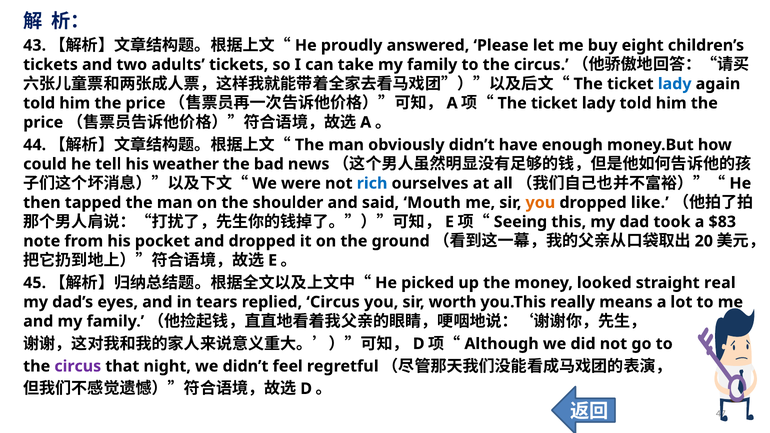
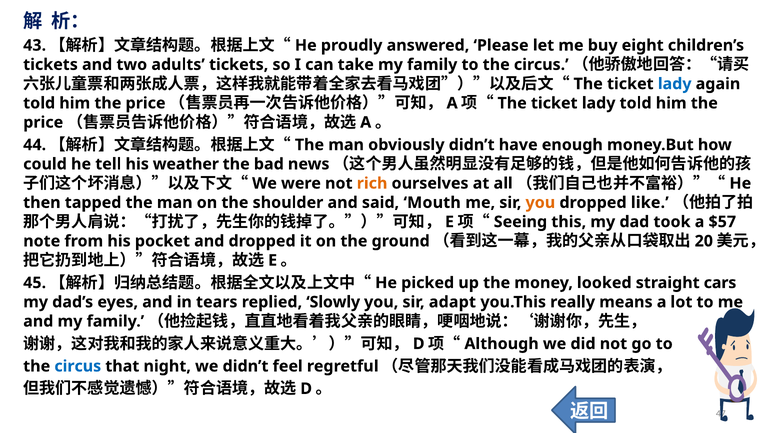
rich colour: blue -> orange (372, 183)
$83: $83 -> $57 (722, 222)
real: real -> cars (720, 283)
replied Circus: Circus -> Slowly (333, 302)
worth: worth -> adapt (452, 302)
circus colour: purple -> blue (78, 366)
